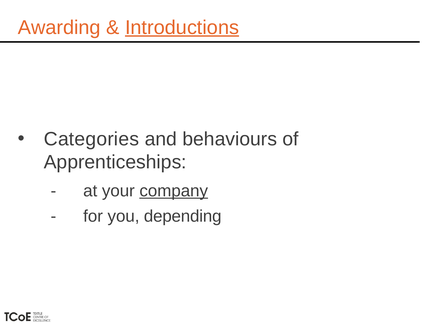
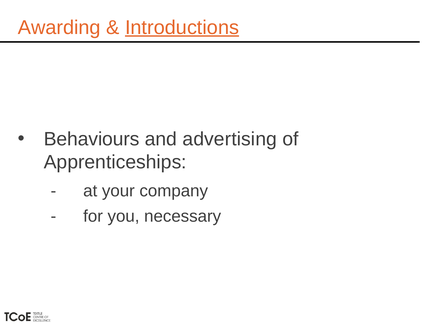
Categories: Categories -> Behaviours (92, 139)
behaviours: behaviours -> advertising (230, 139)
company underline: present -> none (174, 191)
depending: depending -> necessary (183, 216)
